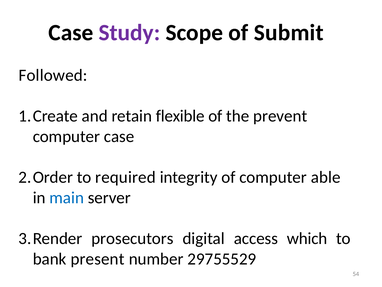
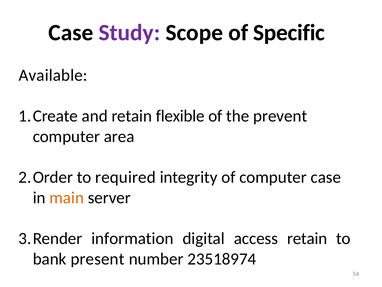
Submit: Submit -> Specific (289, 33)
Followed: Followed -> Available (53, 75)
computer case: case -> area (119, 136)
computer able: able -> case (326, 177)
main colour: blue -> orange (67, 197)
prosecutors: prosecutors -> information (132, 238)
access which: which -> retain (307, 238)
29755529: 29755529 -> 23518974 (222, 258)
